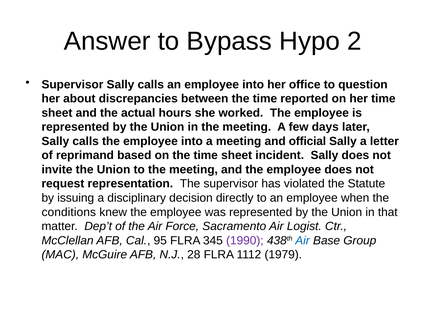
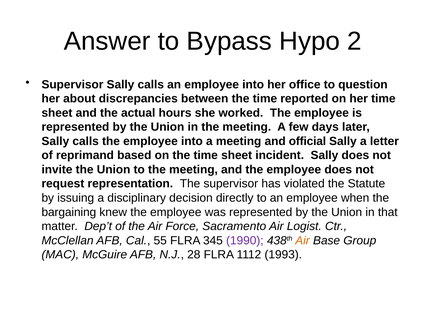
conditions: conditions -> bargaining (69, 212)
95: 95 -> 55 (160, 241)
Air colour: blue -> orange (303, 241)
1979: 1979 -> 1993 (283, 255)
